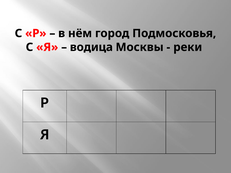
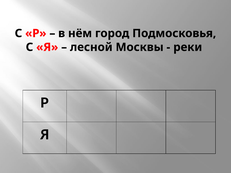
водица: водица -> лесной (91, 47)
